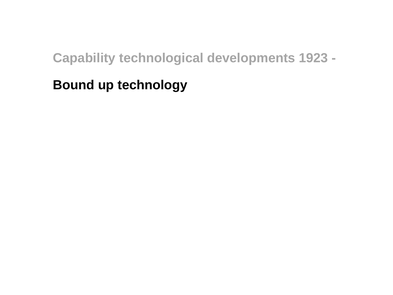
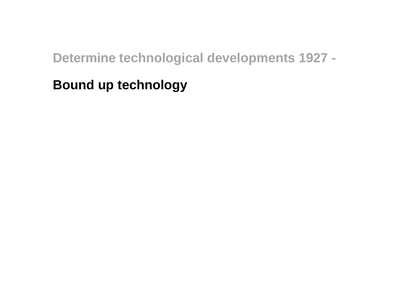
Capability: Capability -> Determine (84, 58)
1923: 1923 -> 1927 (313, 58)
